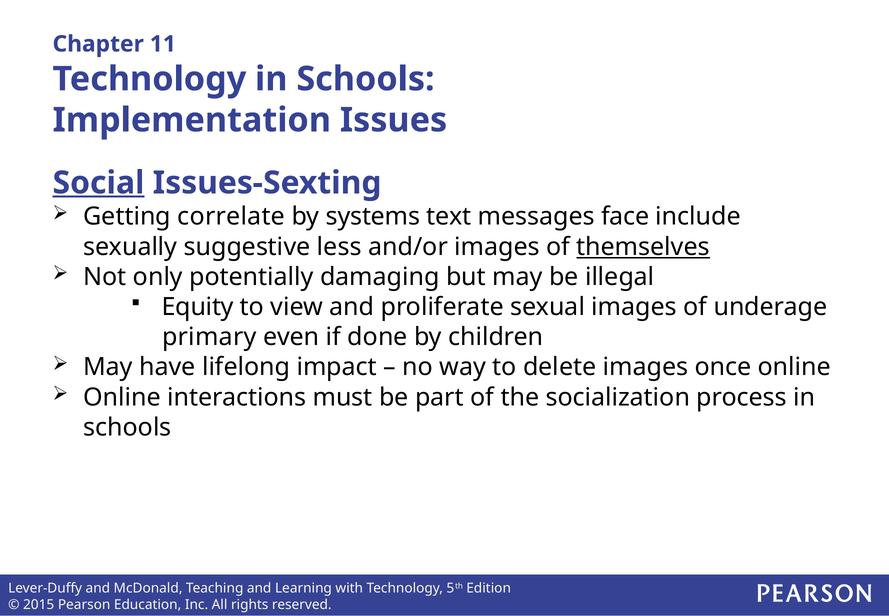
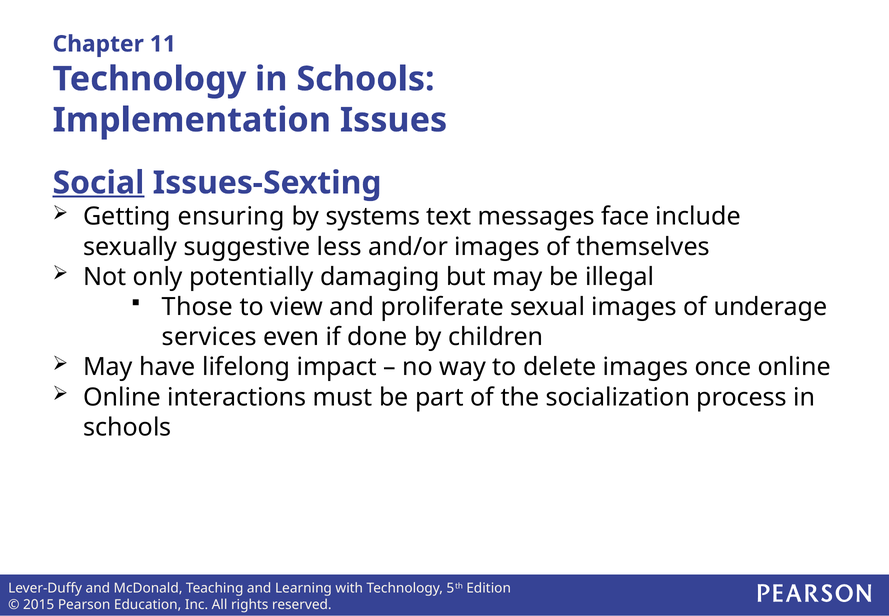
correlate: correlate -> ensuring (231, 216)
themselves underline: present -> none (643, 247)
Equity: Equity -> Those (198, 307)
primary: primary -> services (209, 337)
